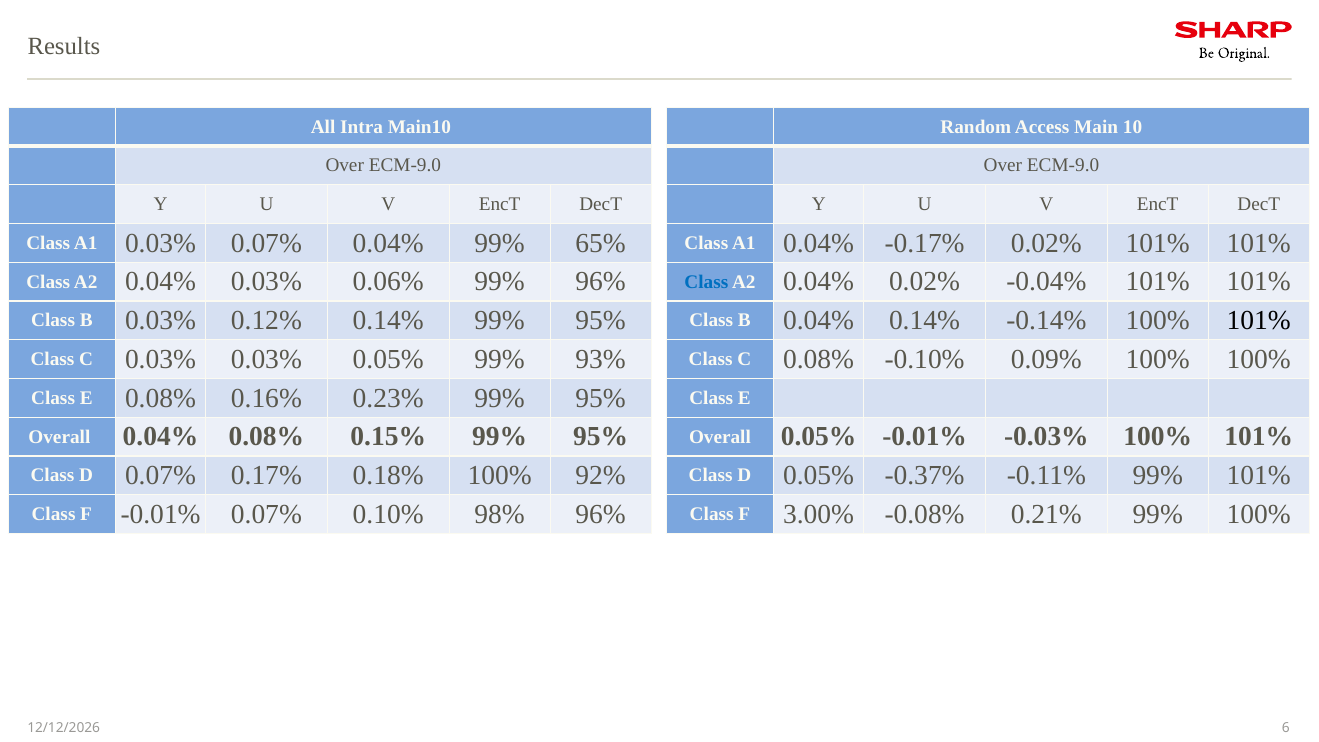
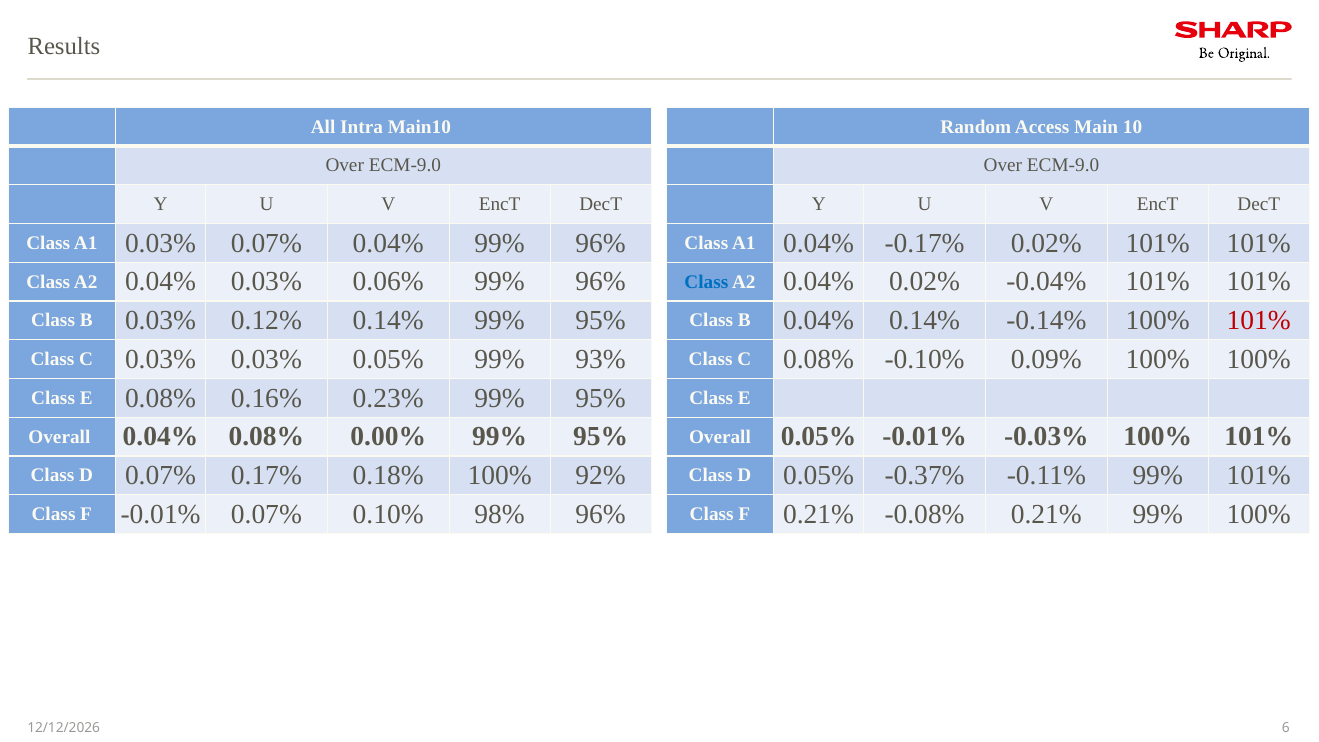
0.04% 99% 65%: 65% -> 96% (601, 243)
101% colour: black -> red (1259, 321)
0.15%: 0.15% -> 0.00% (388, 437)
F 3.00%: 3.00% -> 0.21% (819, 514)
